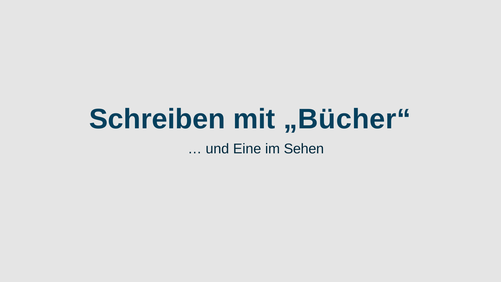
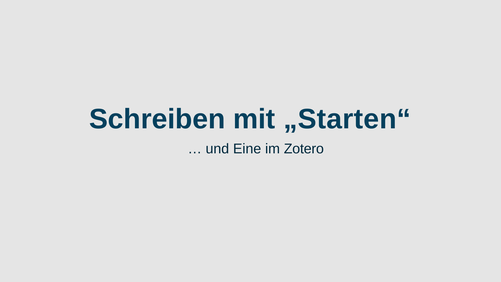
„Bücher“: „Bücher“ -> „Starten“ (347, 119)
Sehen: Sehen -> Zotero (304, 149)
